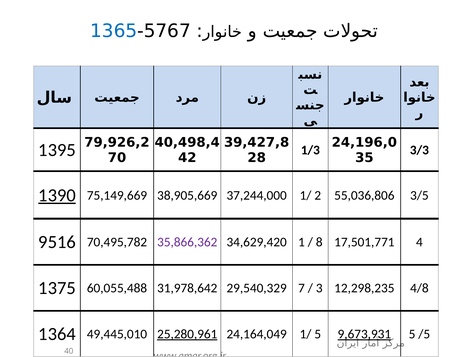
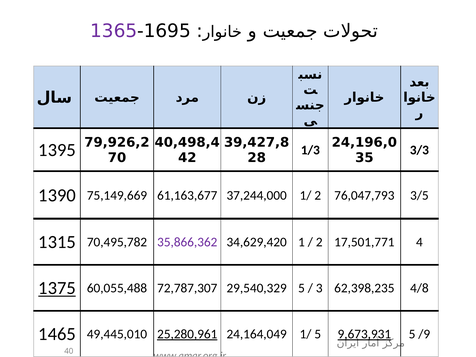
1365 colour: blue -> purple (114, 31)
5767: 5767 -> 1695 (167, 31)
1390 underline: present -> none (57, 195)
38,905,669: 38,905,669 -> 61,163,677 (187, 195)
55,036,806: 55,036,806 -> 76,047,793 (364, 195)
9516: 9516 -> 1315 (57, 242)
8: 8 -> 2 (319, 242)
1375 underline: none -> present (57, 288)
31,978,642: 31,978,642 -> 72,787,307 (187, 288)
29,540,329 7: 7 -> 5 (301, 288)
12,298,235: 12,298,235 -> 62,398,235 (364, 288)
1364: 1364 -> 1465 (57, 334)
/5: /5 -> /9 (424, 334)
